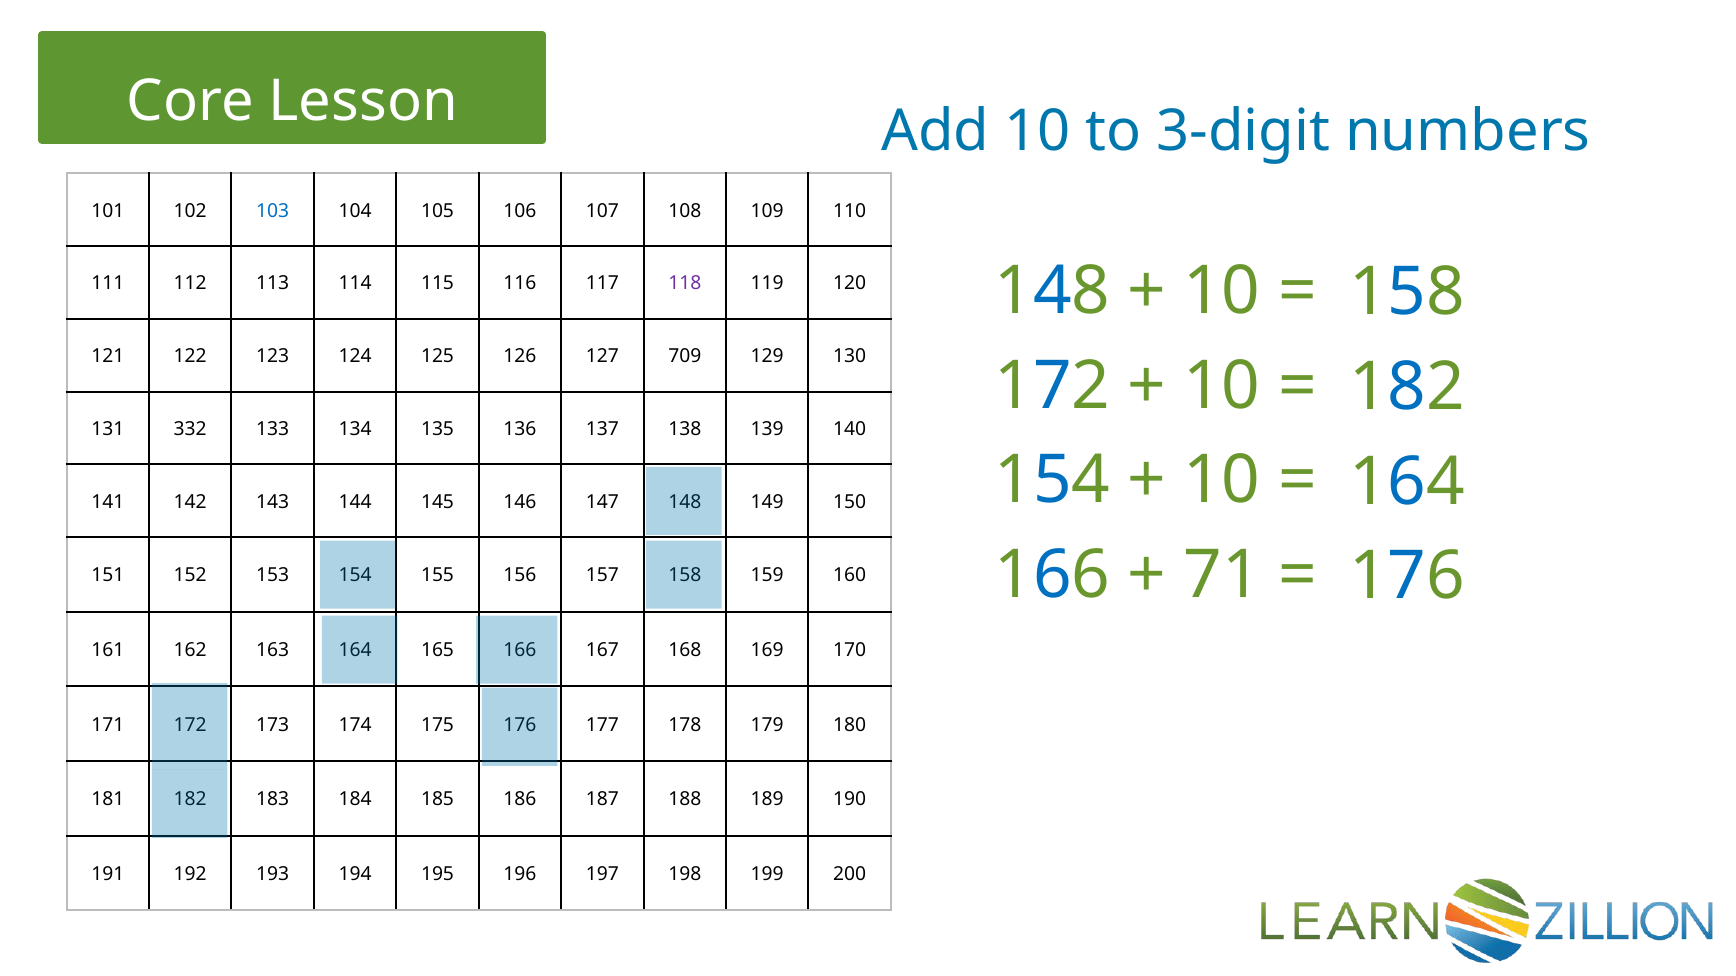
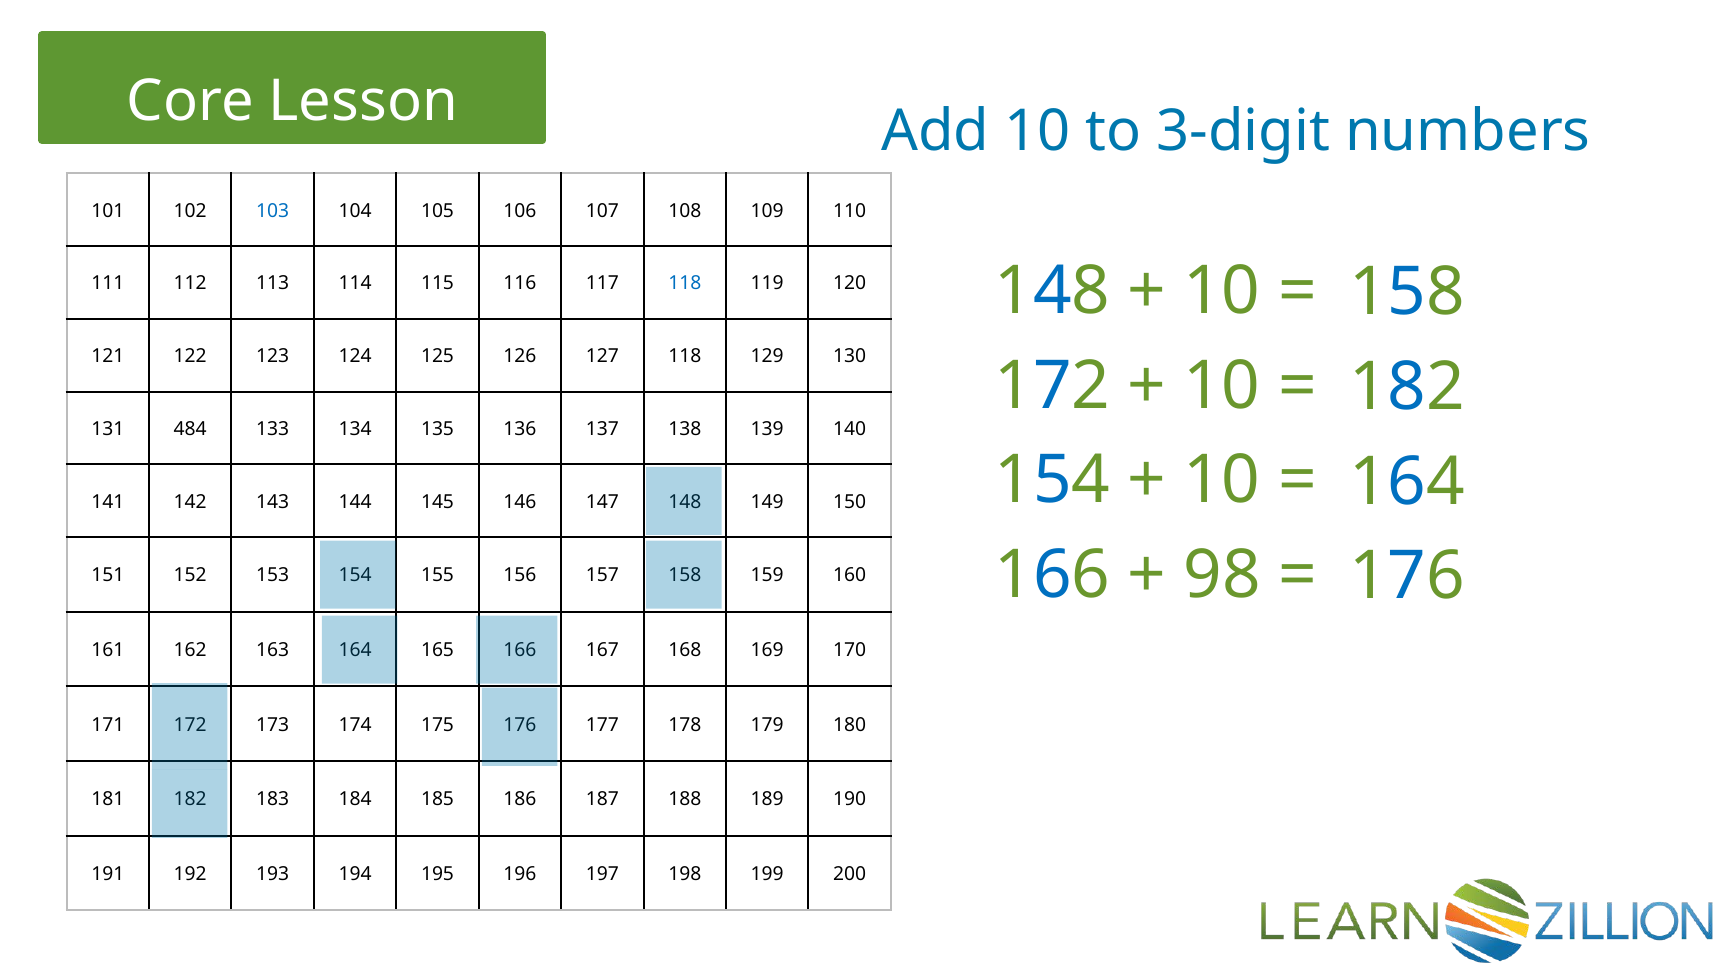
118 colour: purple -> blue (685, 284)
127 709: 709 -> 118 (685, 356)
332: 332 -> 484 (190, 429)
71: 71 -> 98 (1222, 575)
